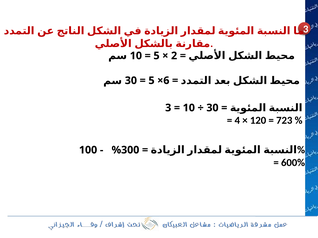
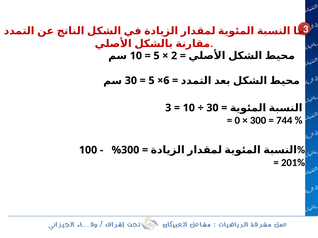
4: 4 -> 0 (237, 121)
120: 120 -> 300 (258, 121)
723: 723 -> 744 (284, 121)
600%: 600% -> 201% (293, 163)
